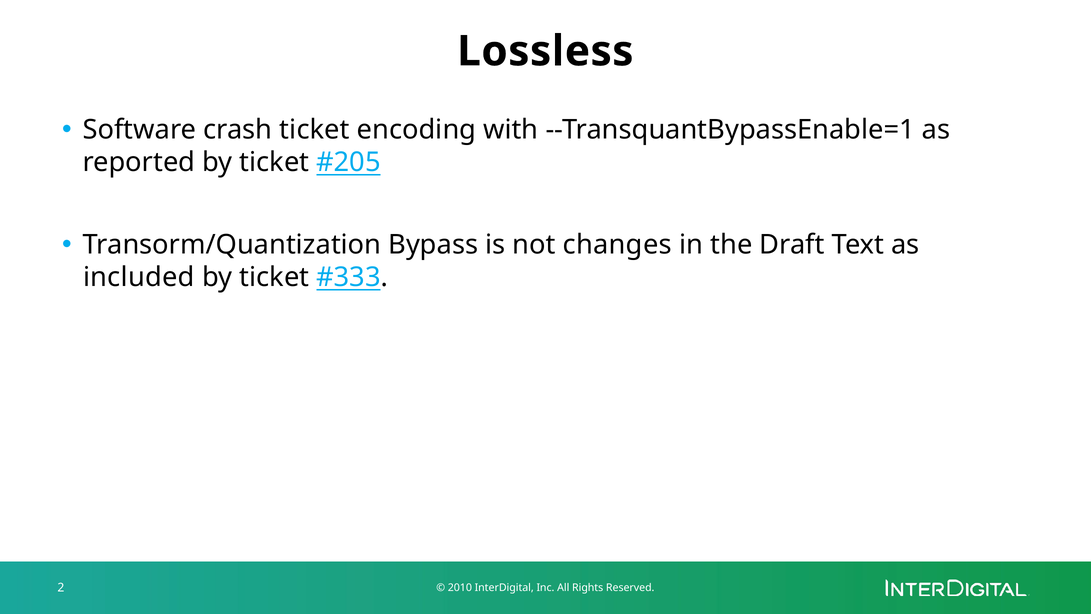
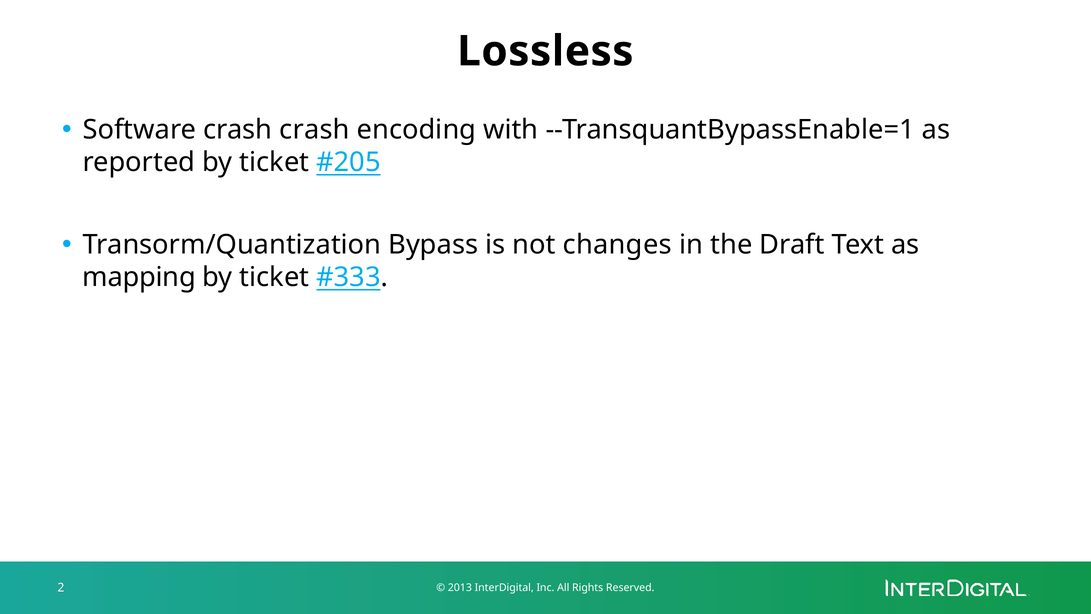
crash ticket: ticket -> crash (315, 130)
included: included -> mapping (139, 277)
2010: 2010 -> 2013 (460, 588)
